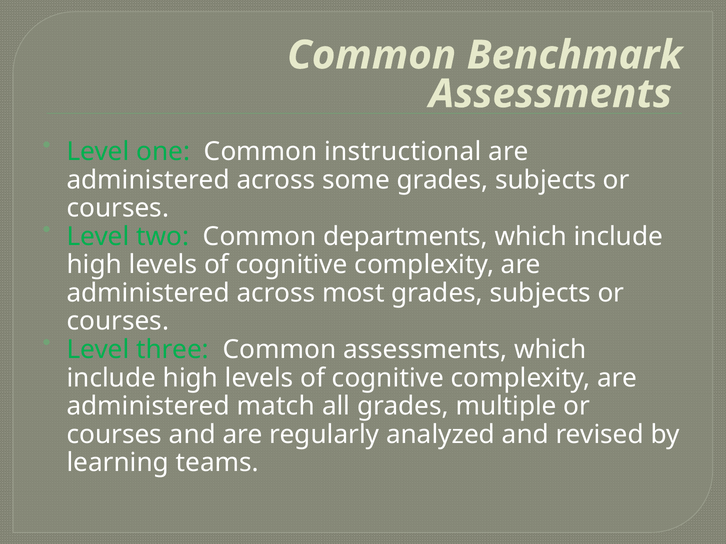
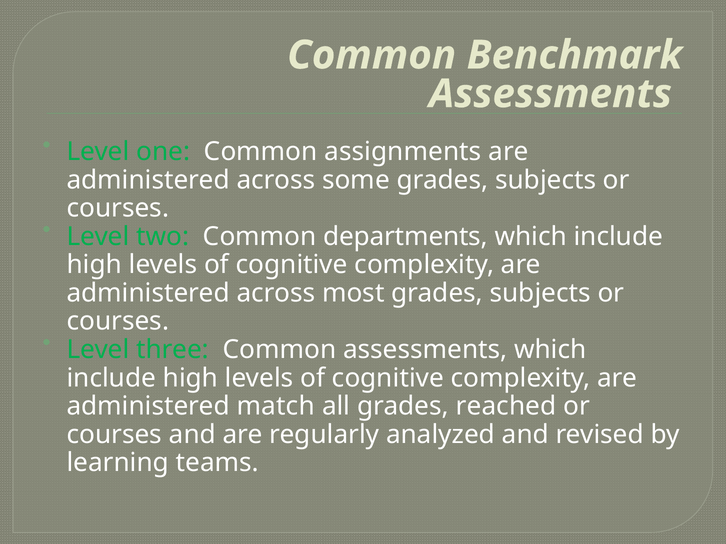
instructional: instructional -> assignments (403, 152)
multiple: multiple -> reached (506, 407)
